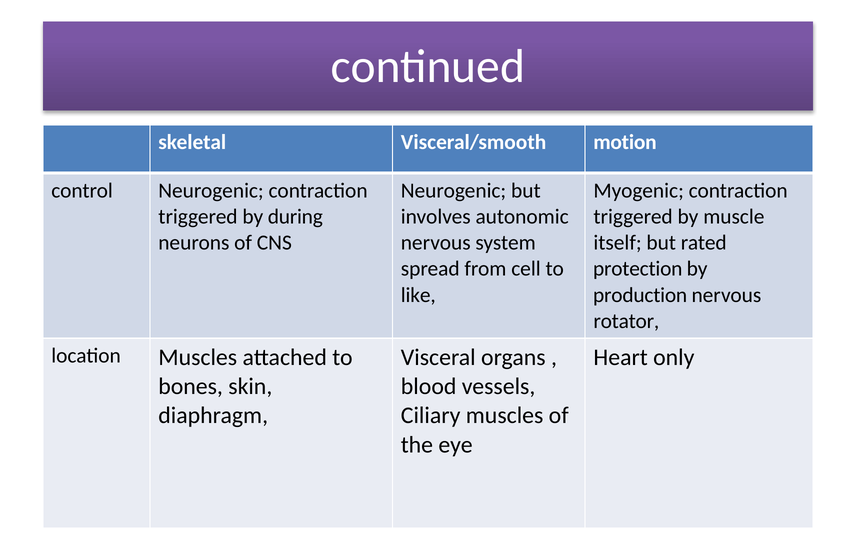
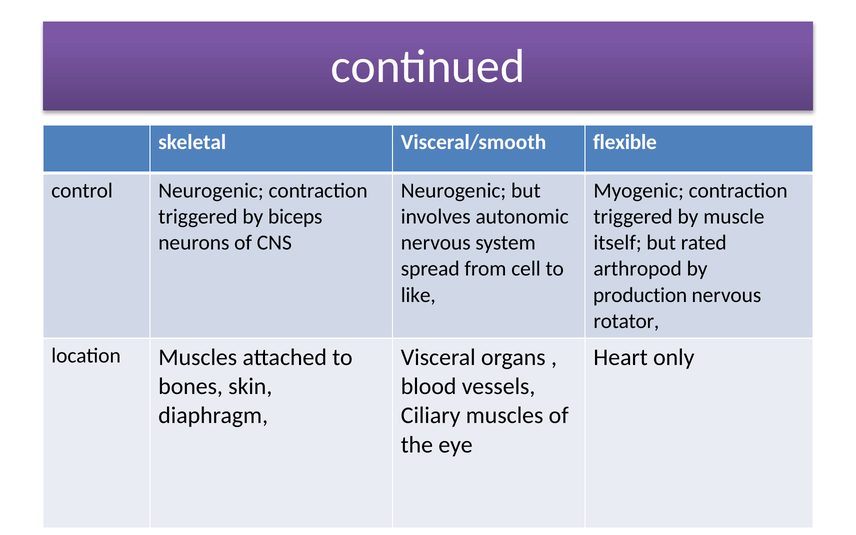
motion: motion -> flexible (625, 142)
during: during -> biceps (295, 217)
protection: protection -> arthropod (638, 269)
